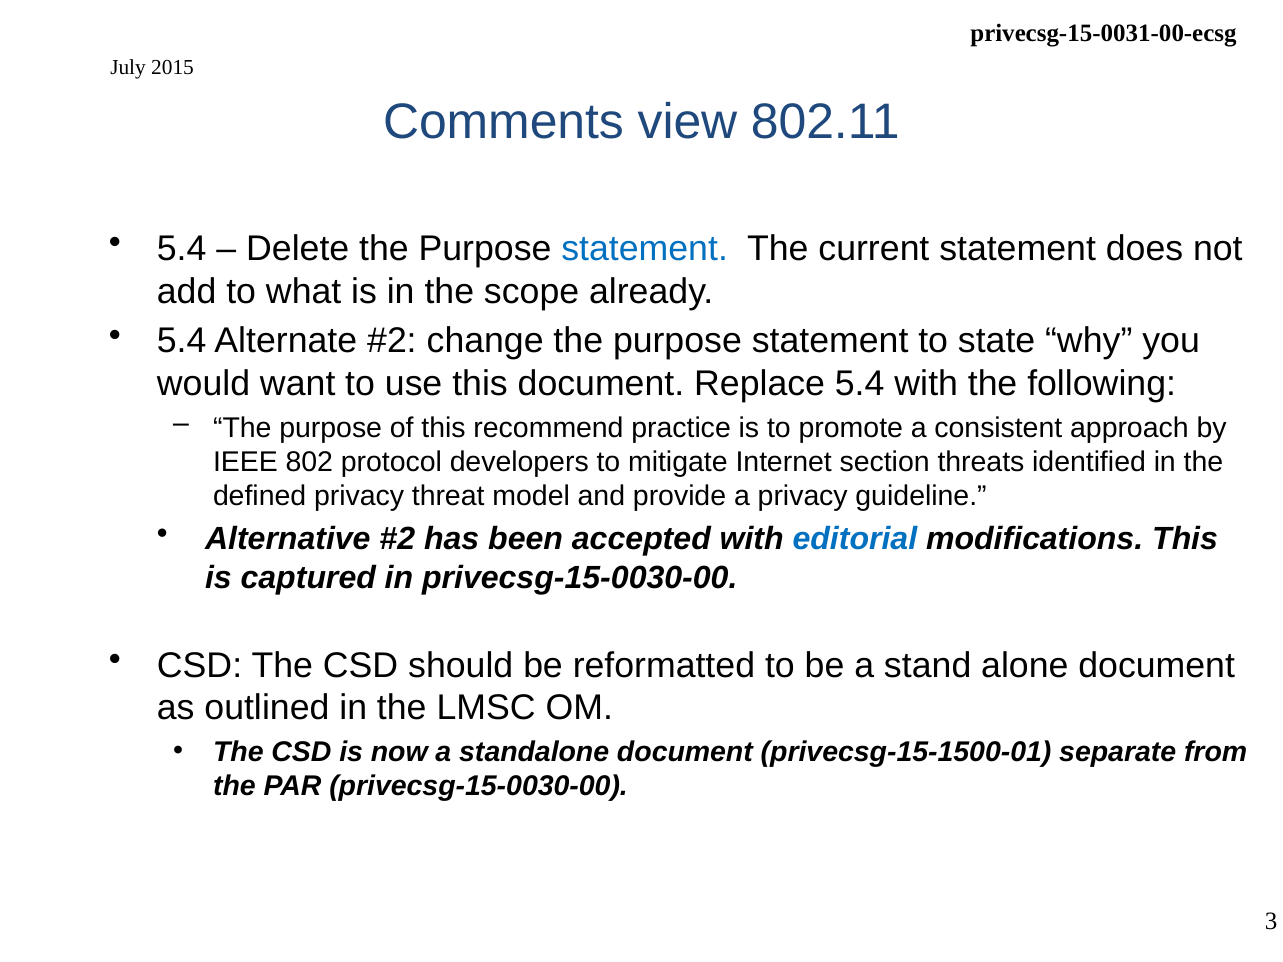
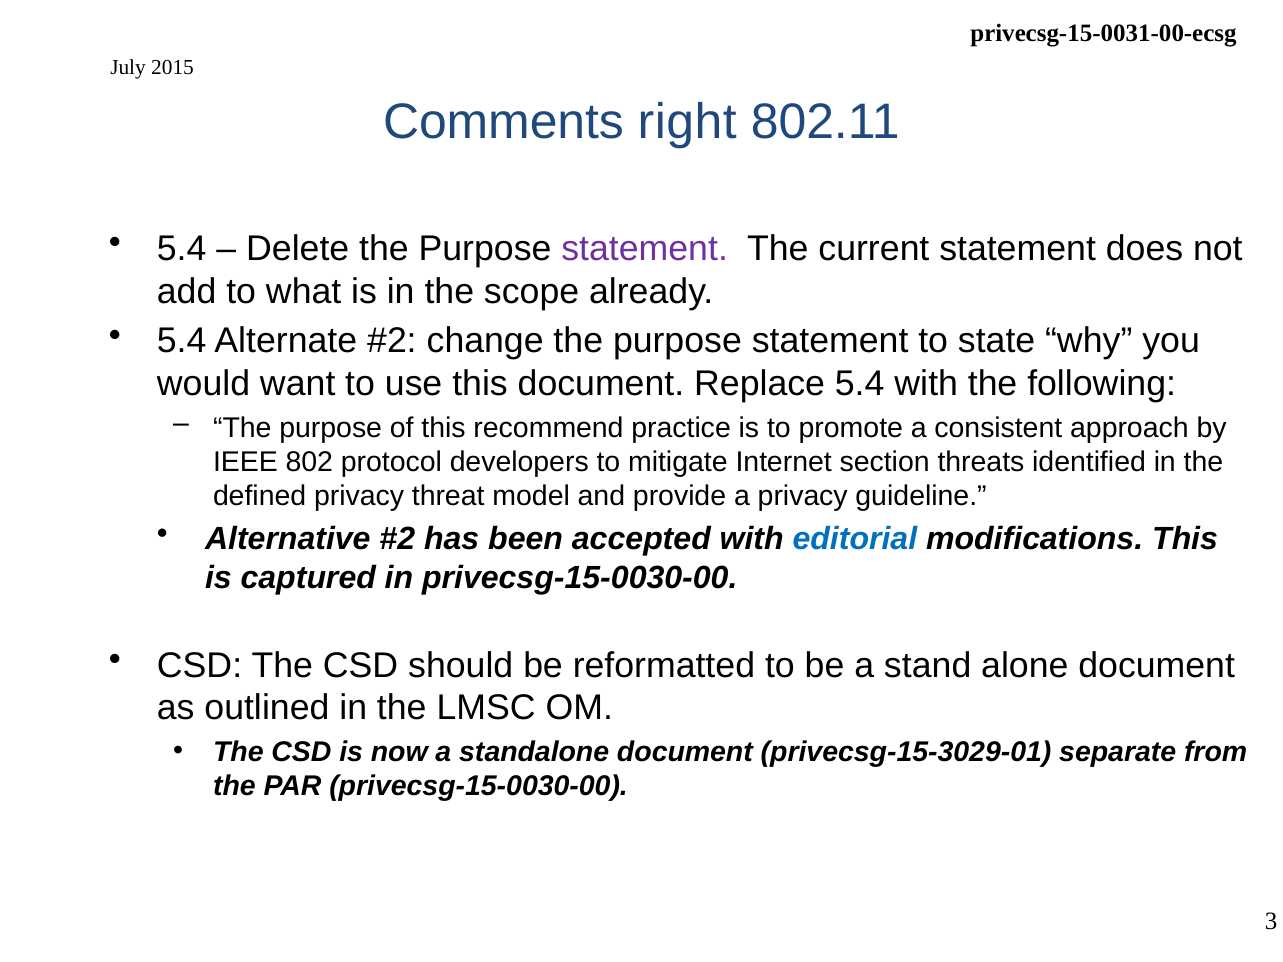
view: view -> right (687, 122)
statement colour: blue -> purple (645, 249)
privecsg-15-1500-01: privecsg-15-1500-01 -> privecsg-15-3029-01 (906, 752)
